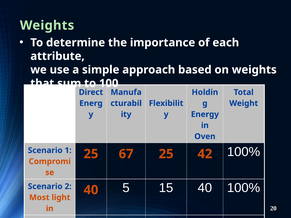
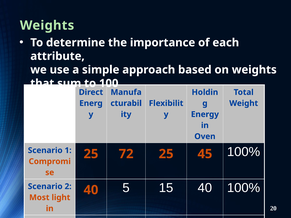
67: 67 -> 72 (126, 154)
42: 42 -> 45 (205, 154)
